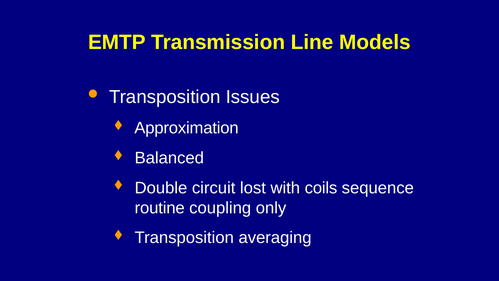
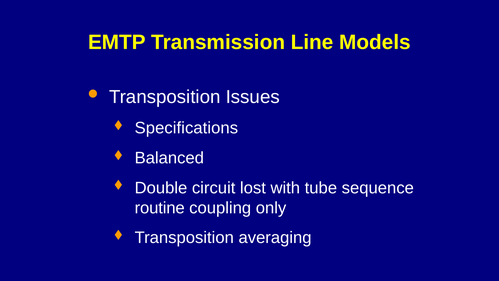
Approximation: Approximation -> Specifications (186, 128)
coils: coils -> tube (321, 188)
